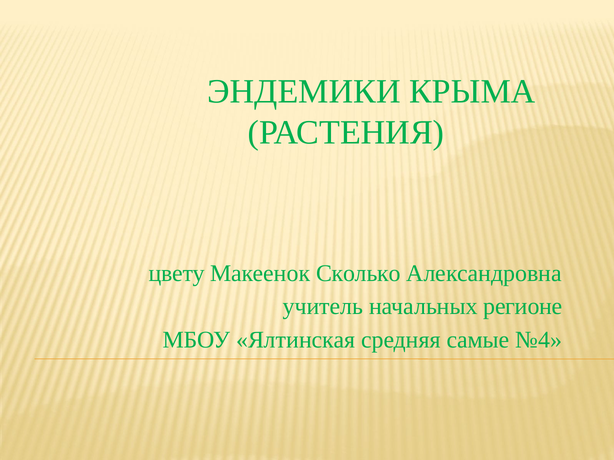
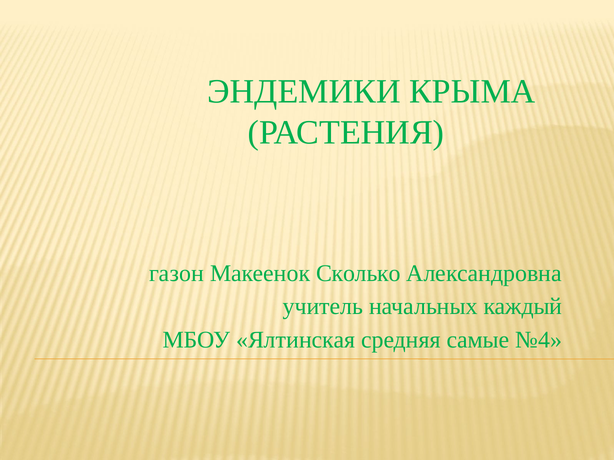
цвету: цвету -> газон (177, 274)
регионе: регионе -> каждый (523, 307)
